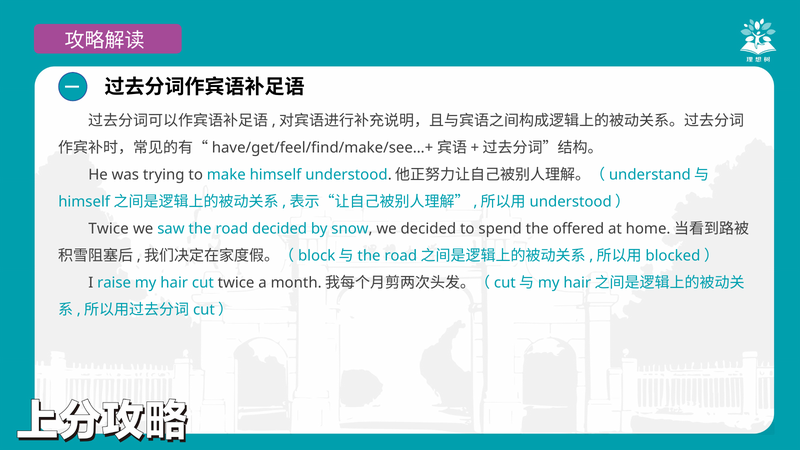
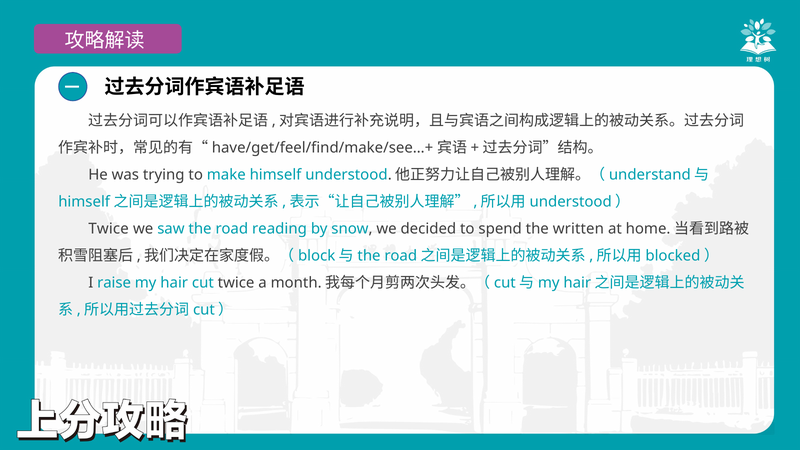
road decided: decided -> reading (279, 229)
offered: offered -> written (578, 229)
